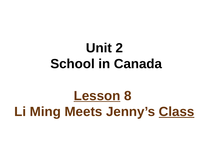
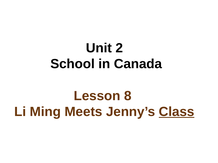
Lesson underline: present -> none (97, 96)
